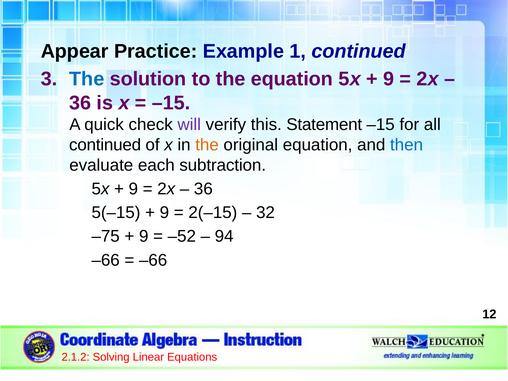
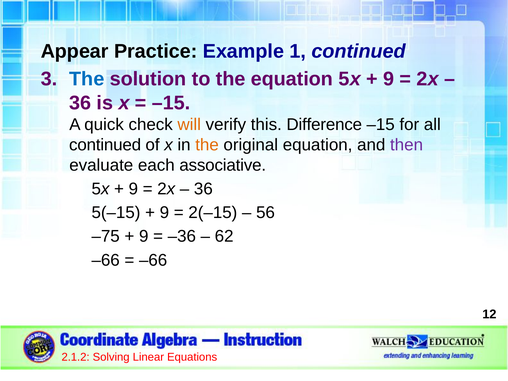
will colour: purple -> orange (189, 125)
Statement: Statement -> Difference (324, 125)
then colour: blue -> purple (407, 145)
subtraction: subtraction -> associative (223, 165)
32: 32 -> 56 (266, 213)
–52: –52 -> –36 (182, 236)
94: 94 -> 62 (224, 236)
